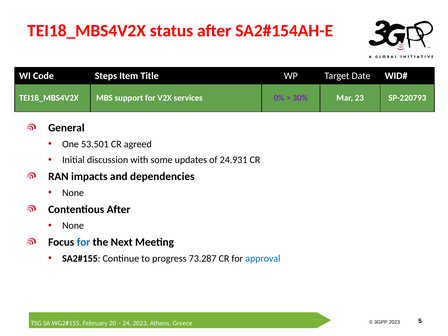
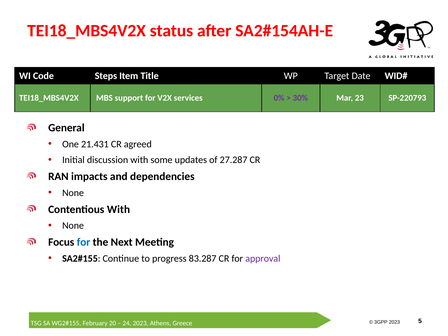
53.501: 53.501 -> 21.431 (95, 144)
24.931: 24.931 -> 27.287 (234, 160)
Contentious After: After -> With (119, 209)
73.287: 73.287 -> 83.287 (203, 259)
approval colour: blue -> purple (263, 259)
